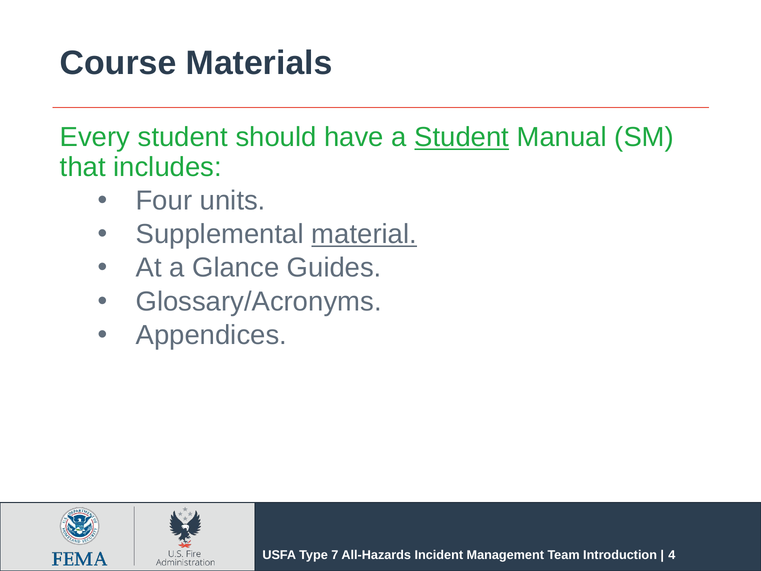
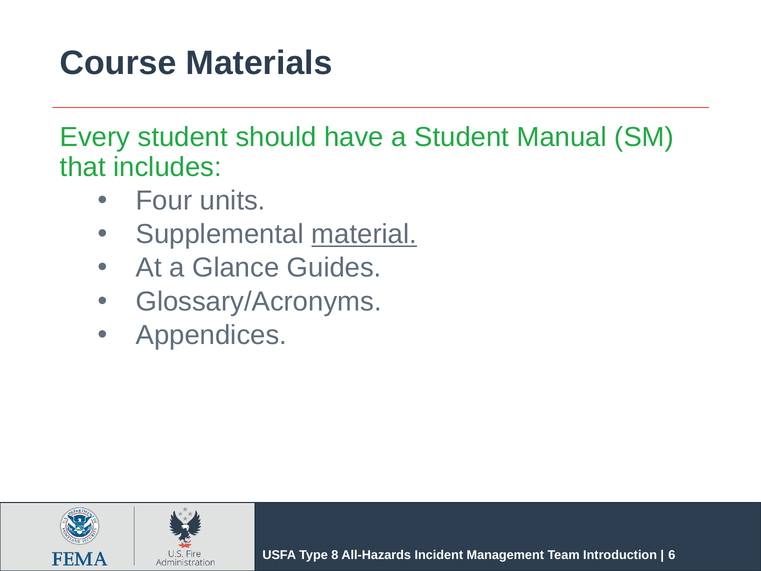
Student underline: present -> none (462, 137)
7: 7 -> 8 (335, 555)
4: 4 -> 6 (672, 555)
